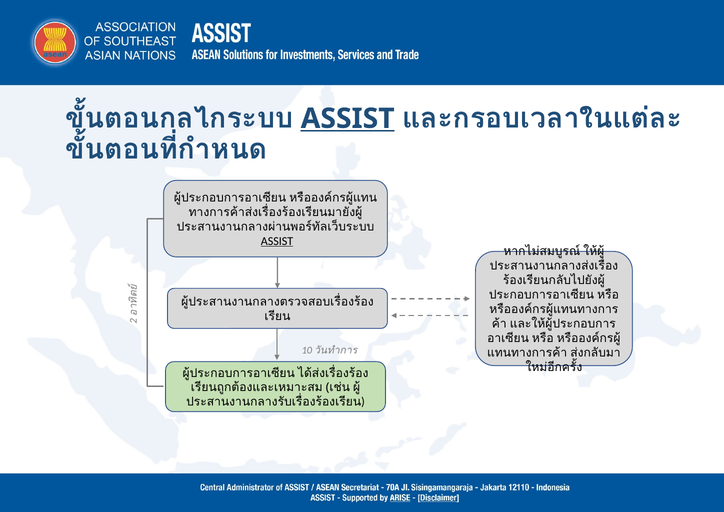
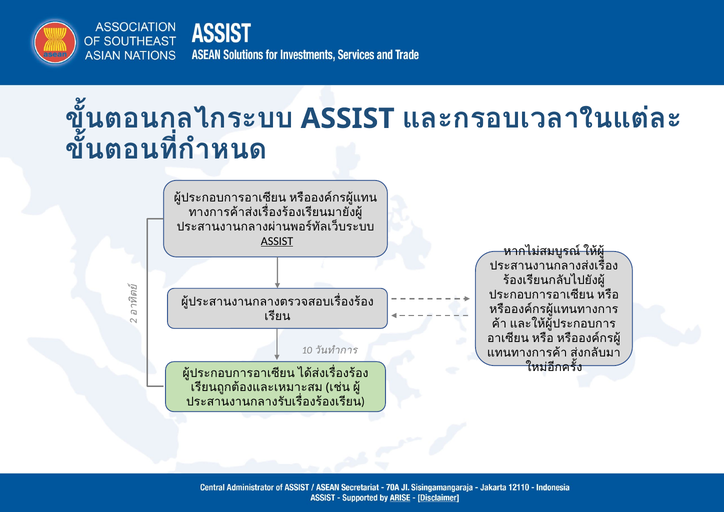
ASSIST underline: present -> none (348, 119)
